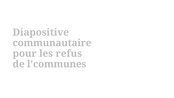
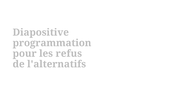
communautaire: communautaire -> programmation (52, 43)
l'communes: l'communes -> l'alternatifs (57, 64)
